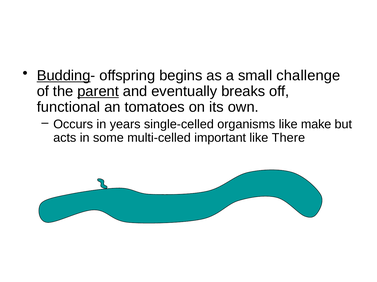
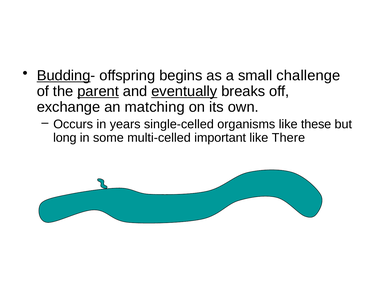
eventually underline: none -> present (184, 92)
functional: functional -> exchange (68, 107)
tomatoes: tomatoes -> matching (155, 107)
make: make -> these (316, 125)
acts: acts -> long (65, 138)
